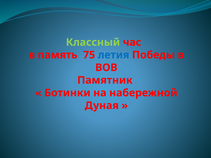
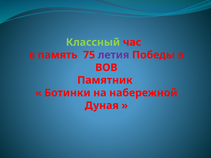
летия colour: blue -> purple (114, 55)
